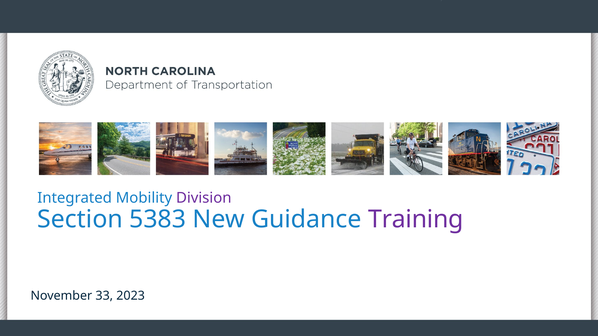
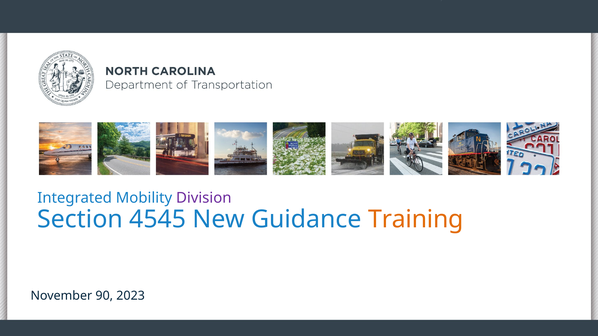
5383: 5383 -> 4545 (158, 219)
Training colour: purple -> orange (416, 219)
33: 33 -> 90 (104, 296)
